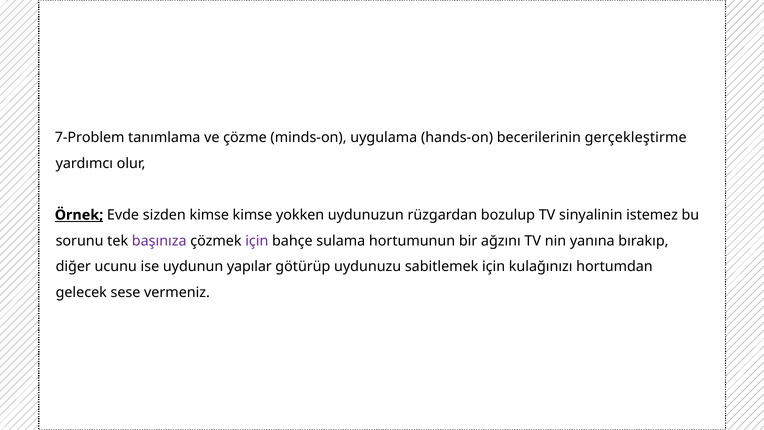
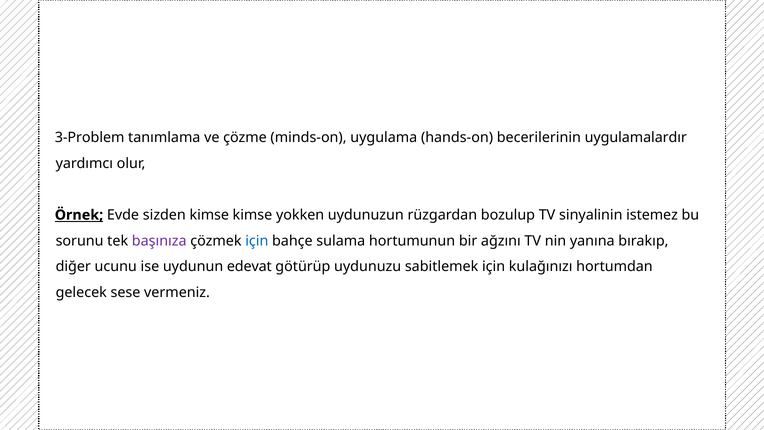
7-Problem: 7-Problem -> 3-Problem (90, 138)
gerçekleştirme: gerçekleştirme -> uygulamalardır (636, 138)
için colour: purple -> blue (257, 241)
yapılar: yapılar -> edevat (249, 266)
